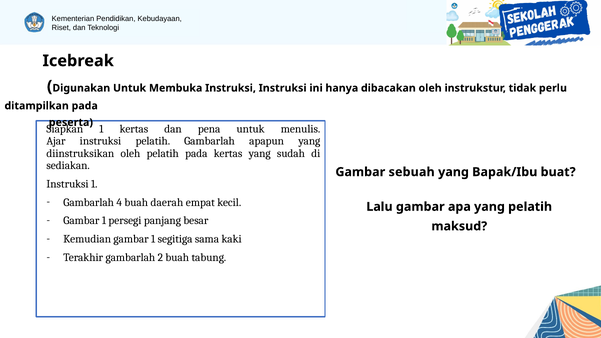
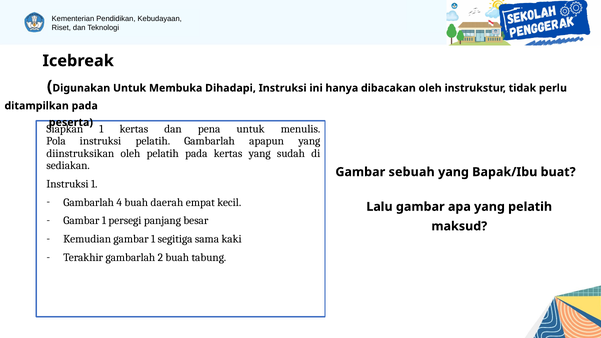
Membuka Instruksi: Instruksi -> Dihadapi (231, 88)
Ajar: Ajar -> Pola (56, 141)
